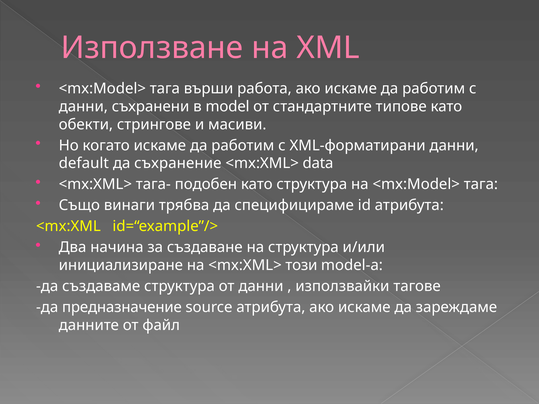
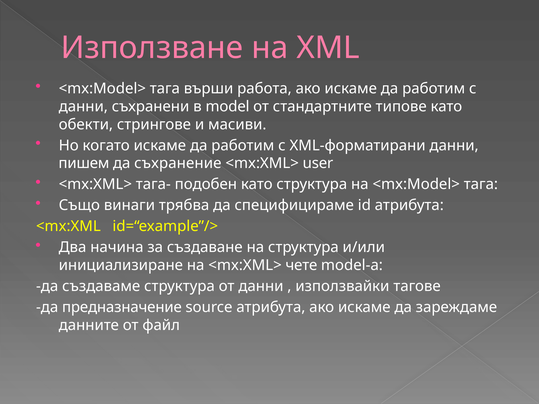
default: default -> пишем (84, 163)
datа: datа -> user (318, 163)
този: този -> чете (301, 265)
